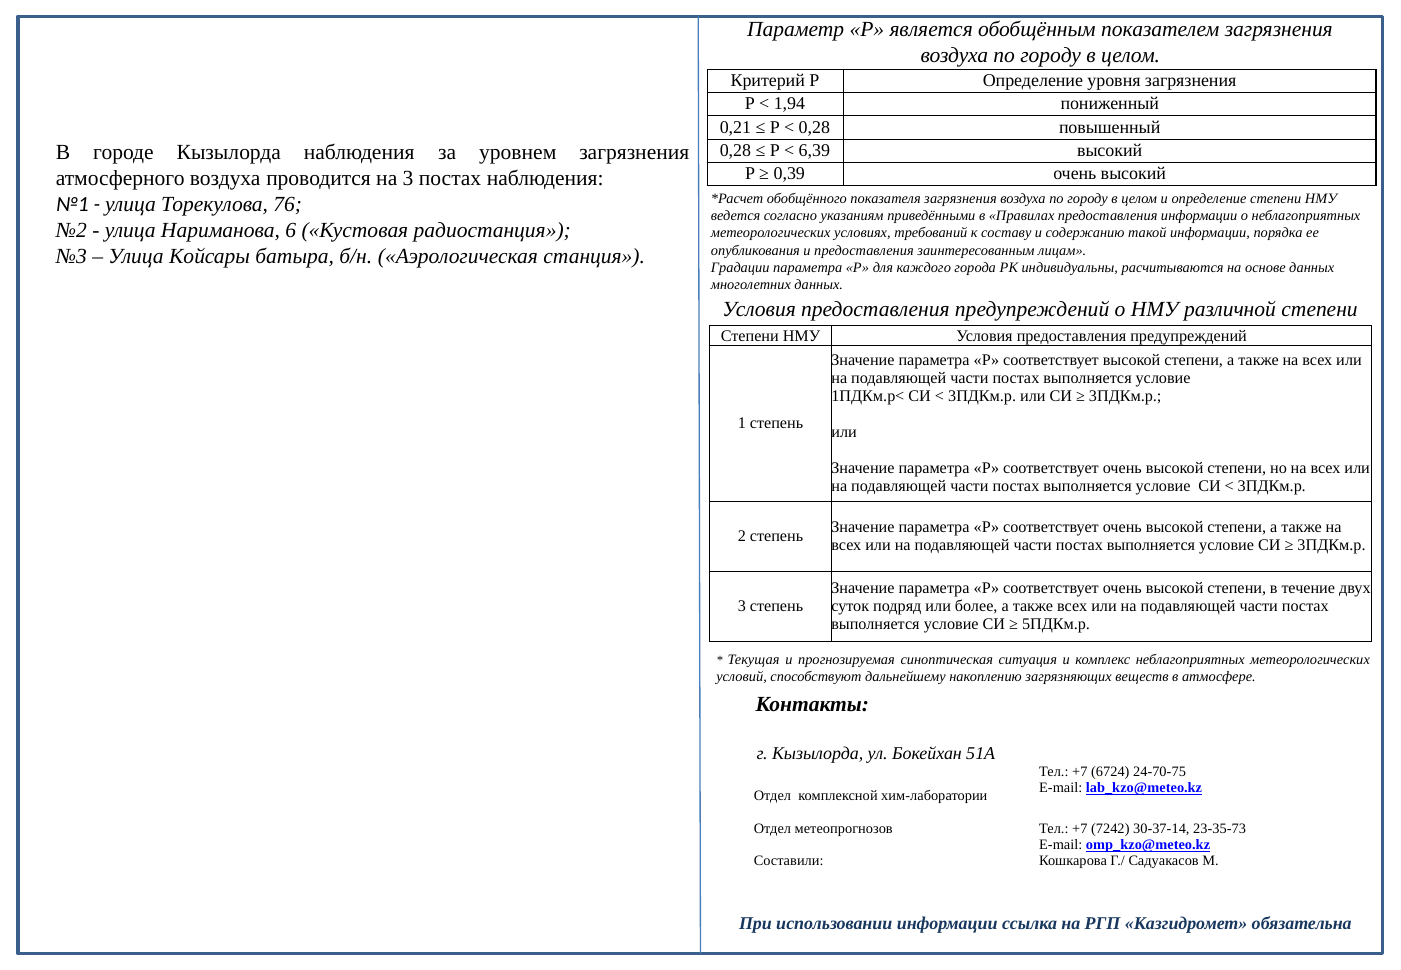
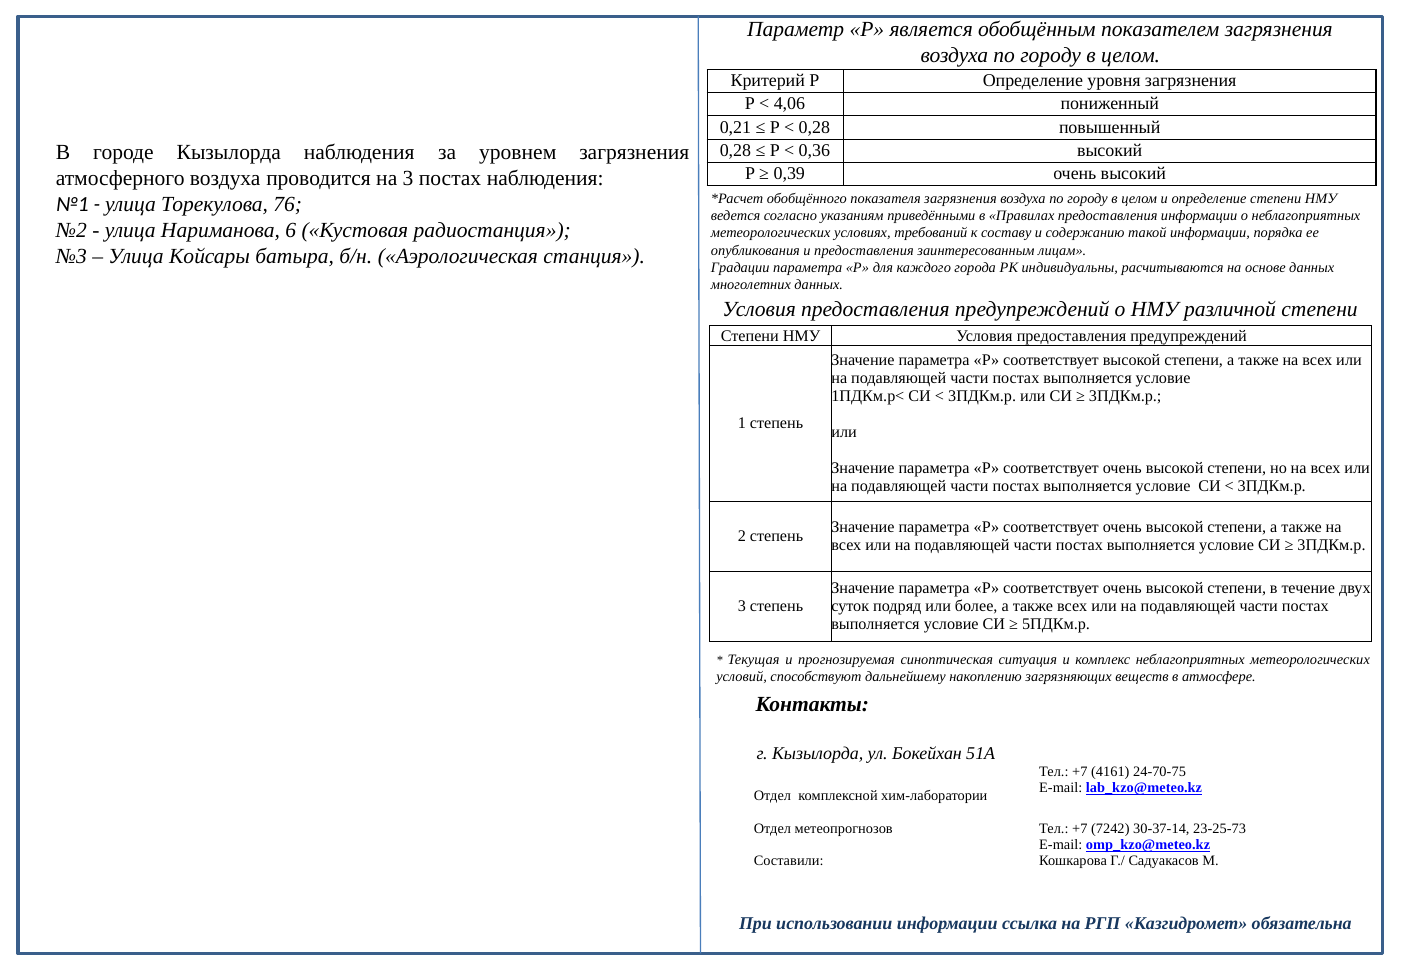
1,94: 1,94 -> 4,06 (789, 104)
6,39: 6,39 -> 0,36 (814, 150)
6724: 6724 -> 4161 (1110, 772)
23-35-73: 23-35-73 -> 23-25-73 (1220, 829)
